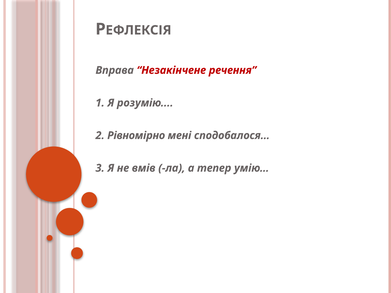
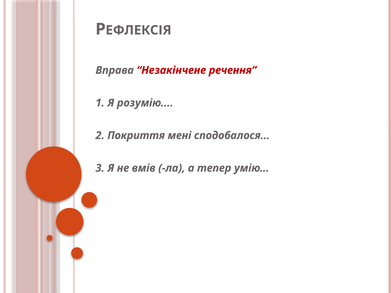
Рівномірно: Рівномірно -> Покриття (136, 136)
